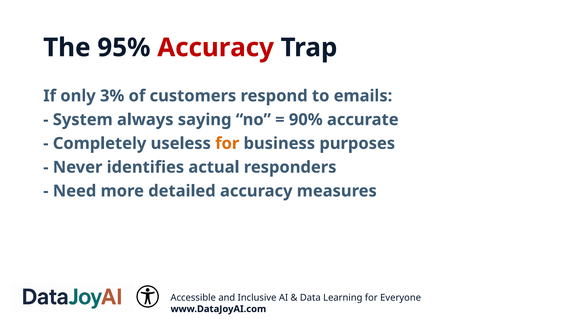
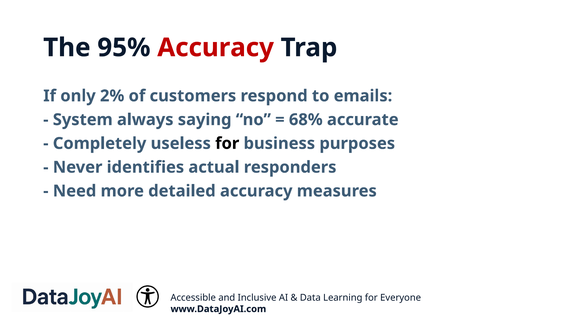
3%: 3% -> 2% (112, 96)
90%: 90% -> 68% (306, 120)
for colour: orange -> black (227, 143)
